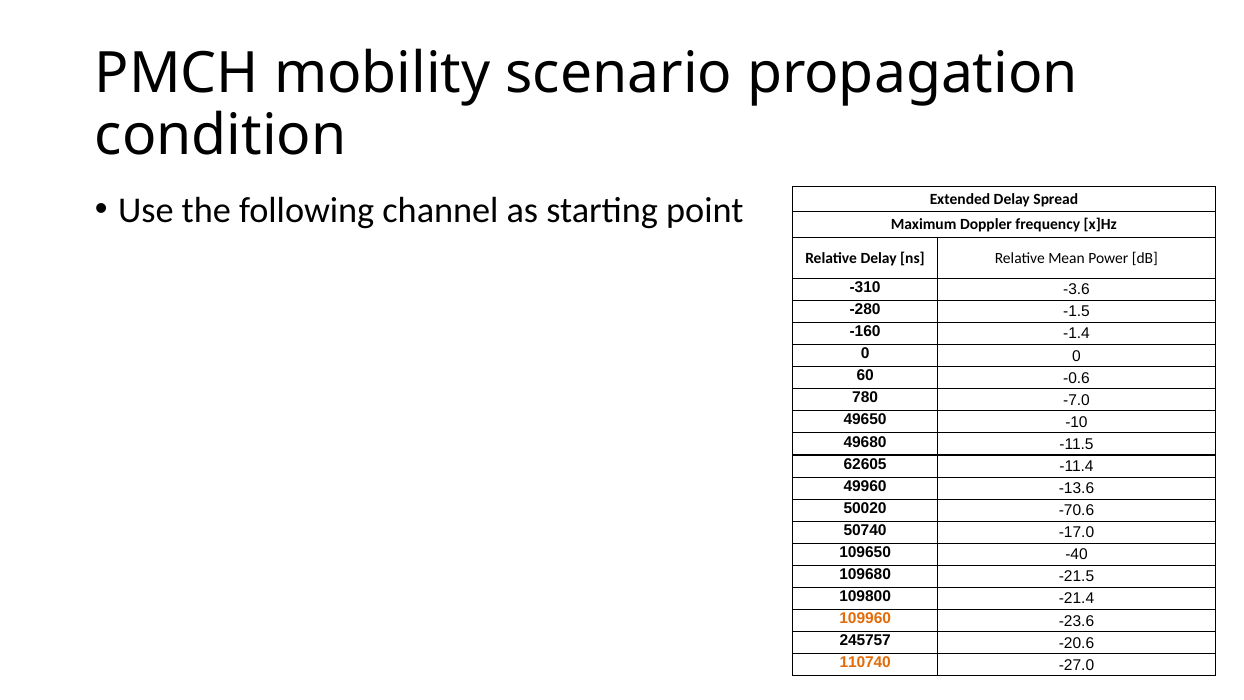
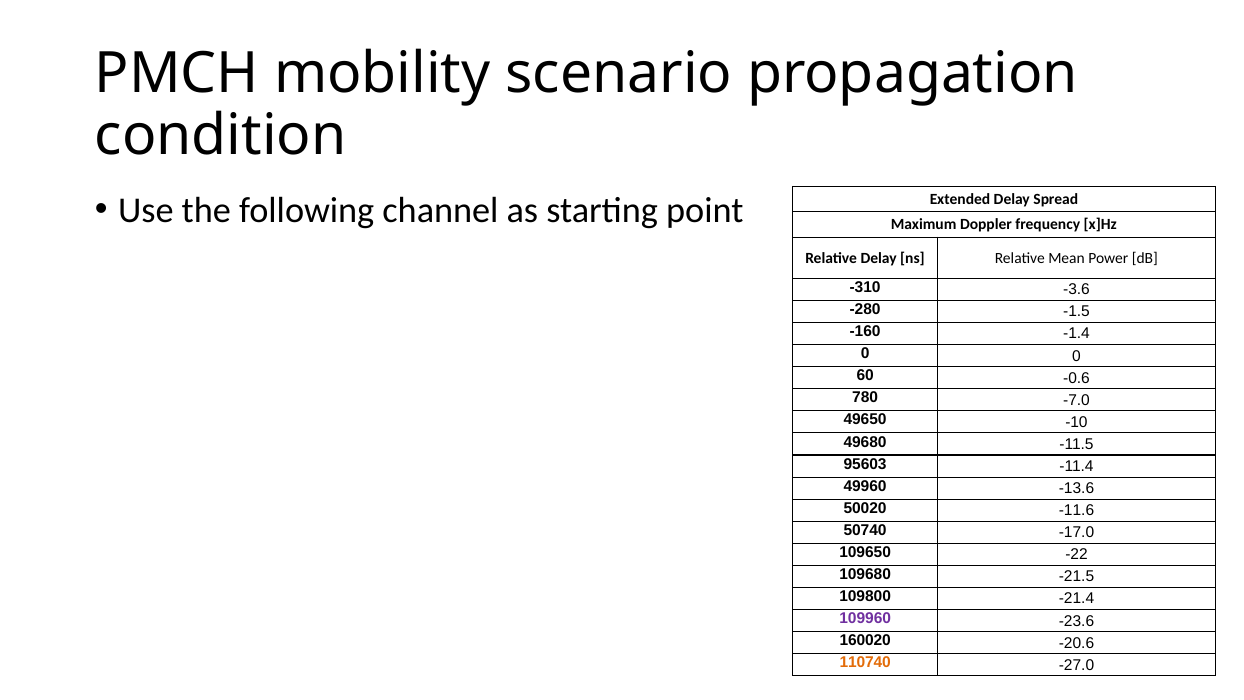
62605: 62605 -> 95603 (865, 464)
-70.6: -70.6 -> -11.6 (1077, 510)
-40: -40 -> -22 (1076, 554)
109960 colour: orange -> purple (865, 618)
245757: 245757 -> 160020 (865, 640)
